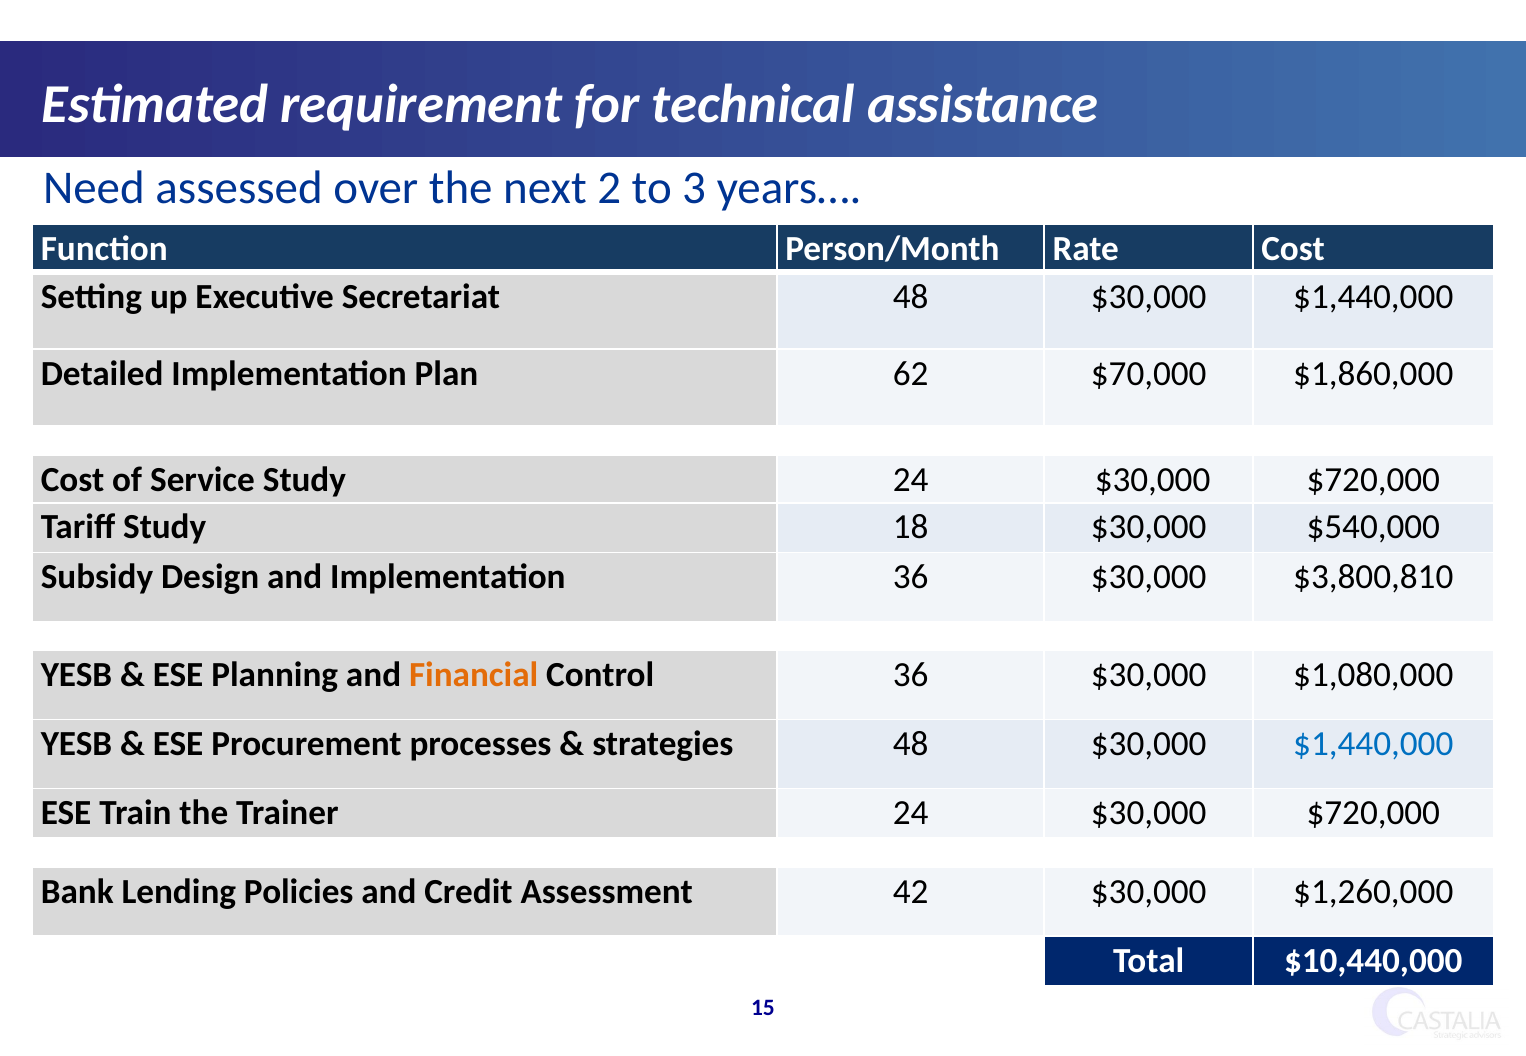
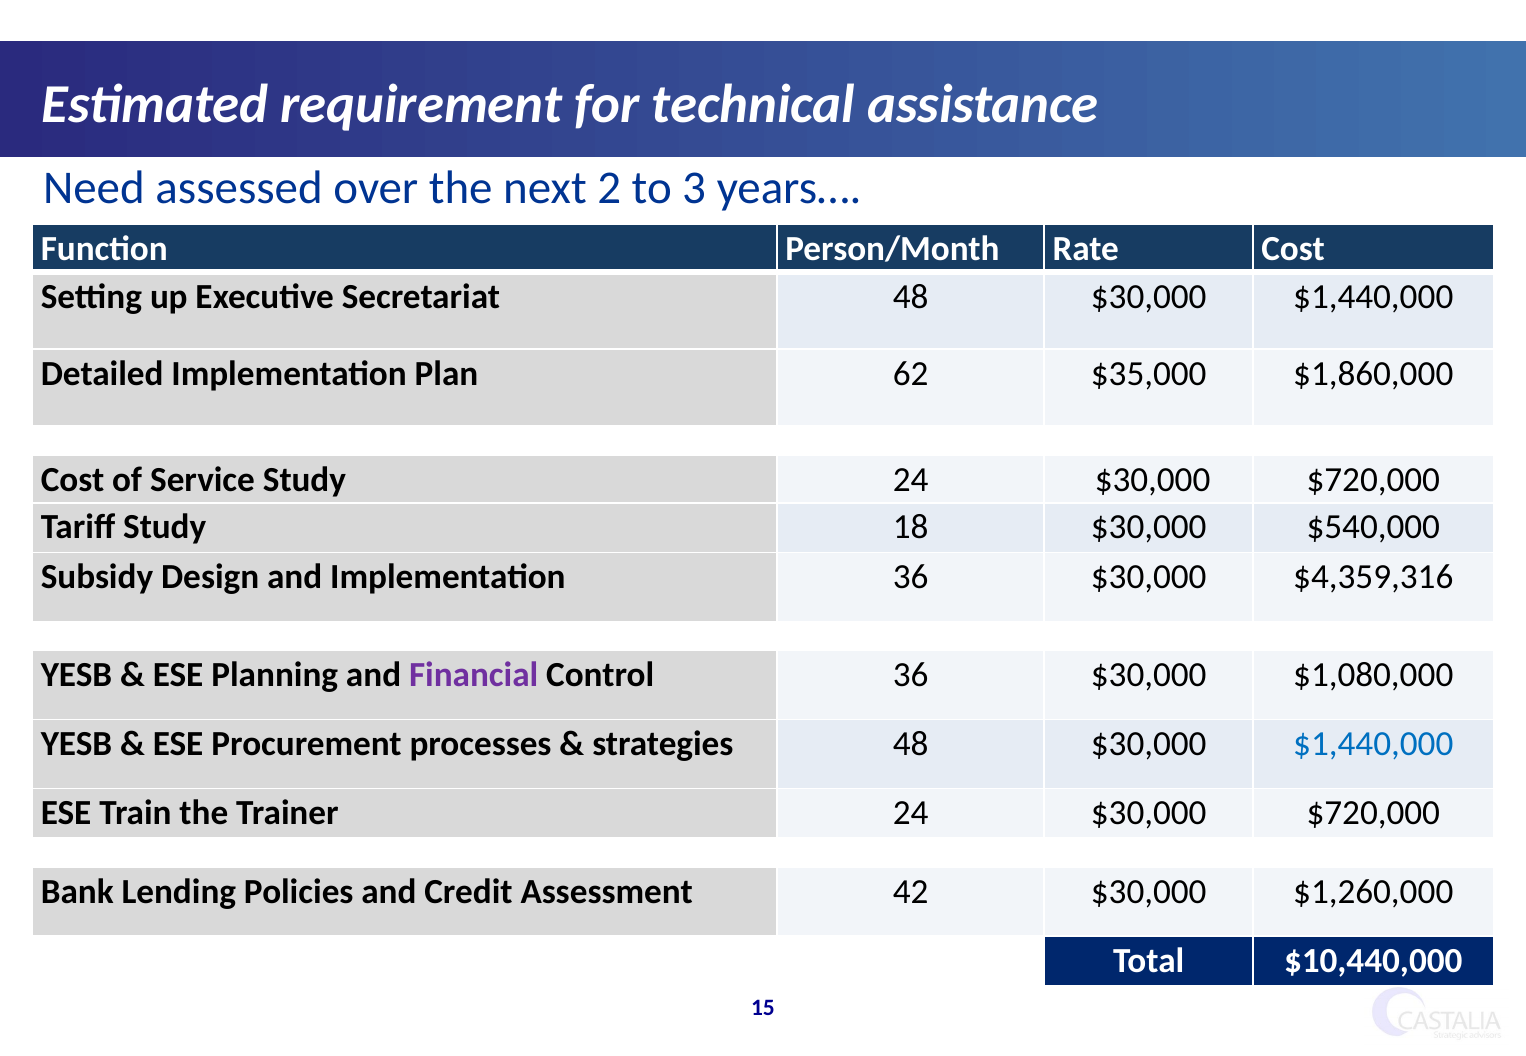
$70,000: $70,000 -> $35,000 (1149, 374)
$3,800,810: $3,800,810 -> $4,359,316 (1373, 577)
Financial colour: orange -> purple (474, 675)
